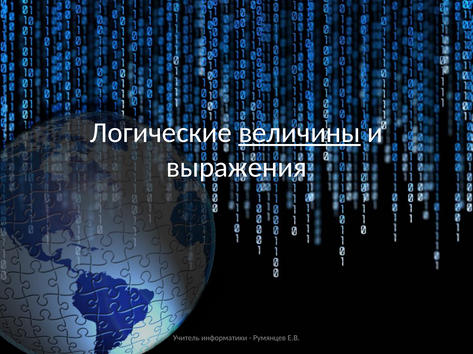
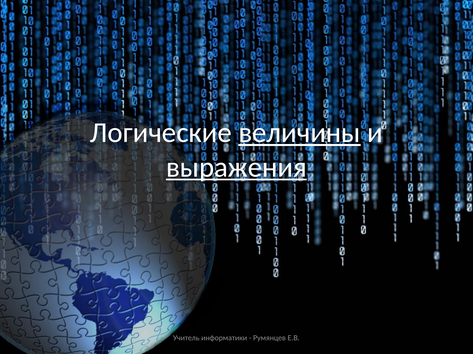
выражения underline: none -> present (236, 168)
